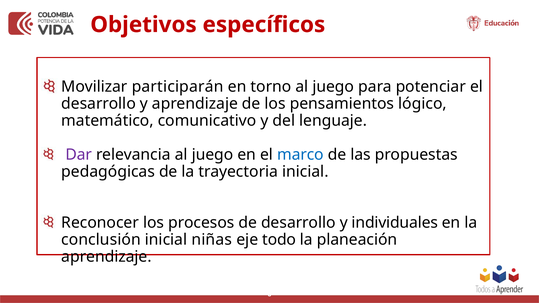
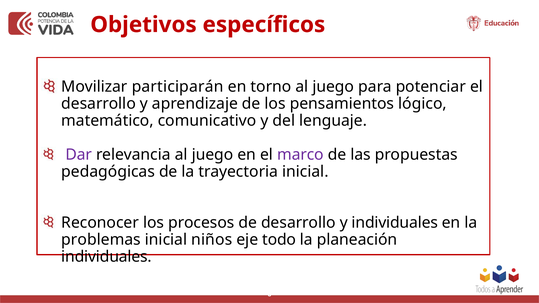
marco colour: blue -> purple (300, 155)
conclusión: conclusión -> problemas (101, 240)
niñas: niñas -> niños (212, 240)
aprendizaje: aprendizaje -> individuales (107, 257)
